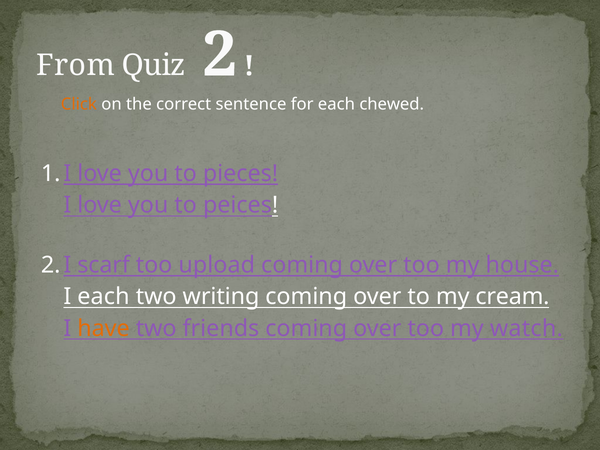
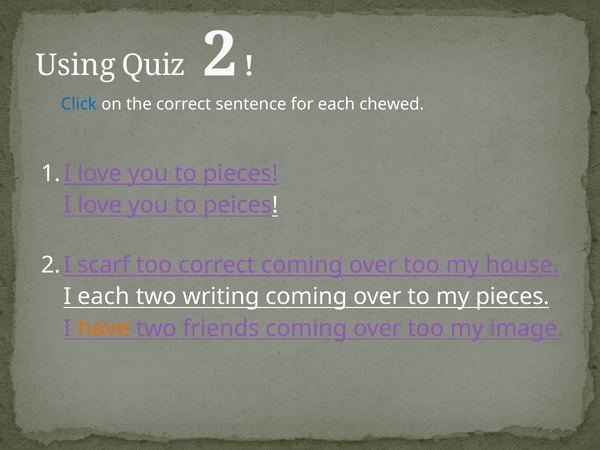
From: From -> Using (76, 66)
Click colour: orange -> blue (79, 104)
too upload: upload -> correct (217, 265)
my cream: cream -> pieces (512, 297)
watch: watch -> image (527, 328)
